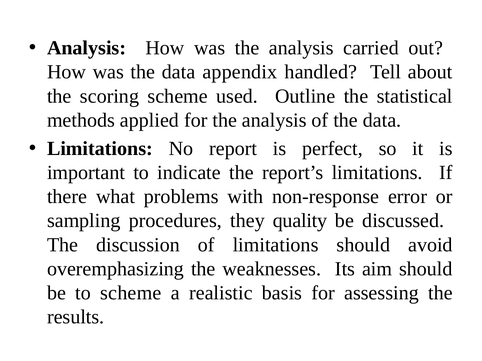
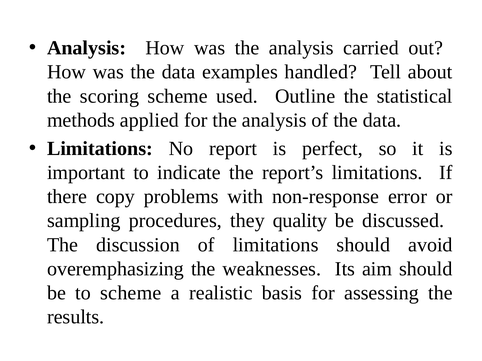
appendix: appendix -> examples (240, 72)
what: what -> copy (116, 197)
